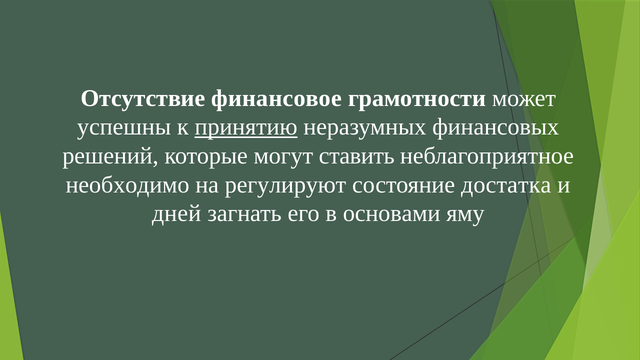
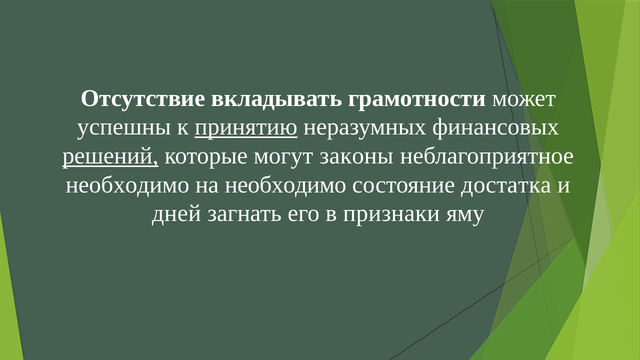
финансовое: финансовое -> вкладывать (277, 98)
решений underline: none -> present (110, 156)
ставить: ставить -> законы (356, 156)
на регулируют: регулируют -> необходимо (286, 185)
основами: основами -> признаки (392, 213)
